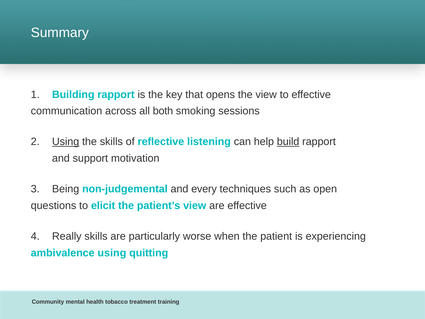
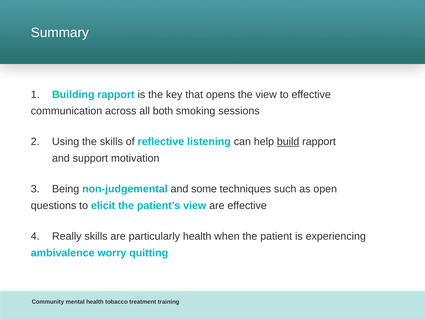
Using underline: present -> none (66, 142)
every: every -> some (204, 189)
particularly worse: worse -> health (197, 236)
ambivalence using: using -> worry (112, 253)
